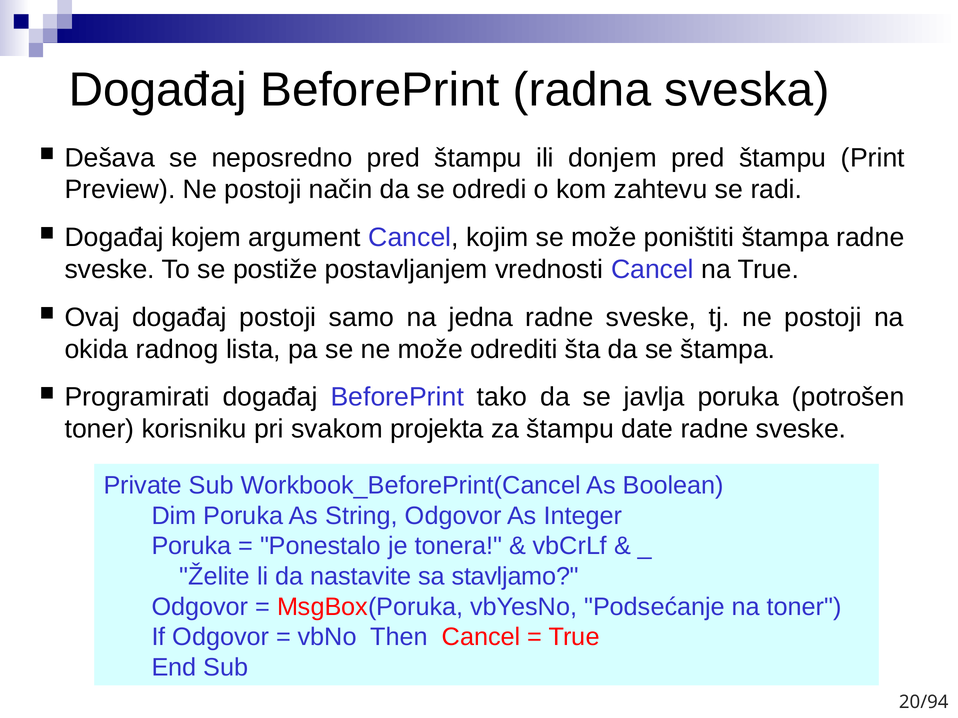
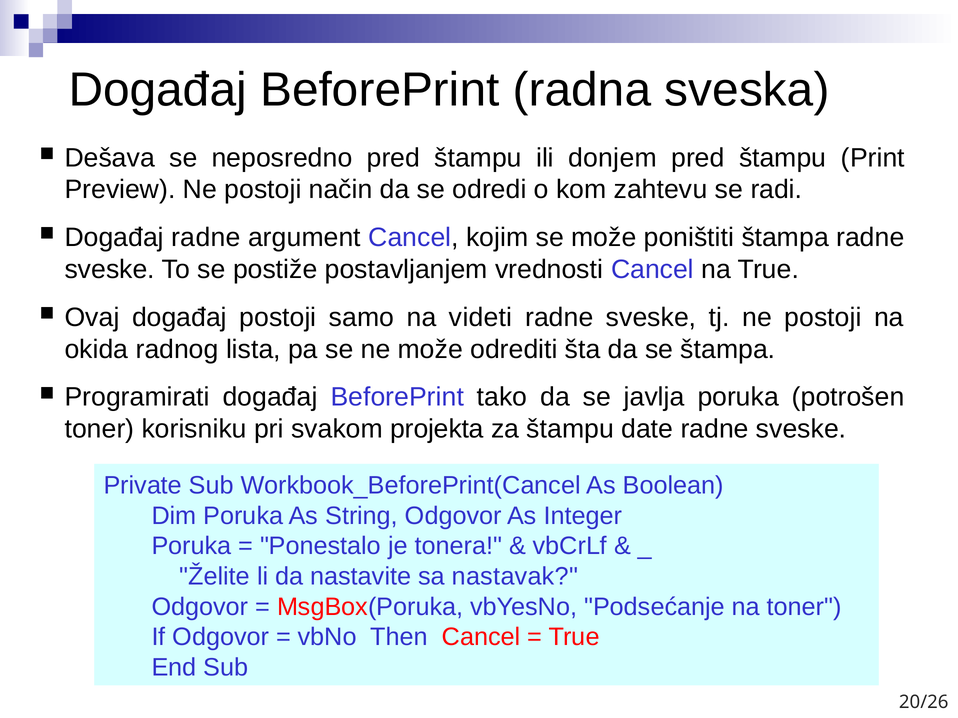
Događaj kojem: kojem -> radne (206, 238)
jedna: jedna -> videti (481, 318)
stavljamo: stavljamo -> nastavak (515, 577)
20/94: 20/94 -> 20/26 (924, 702)
